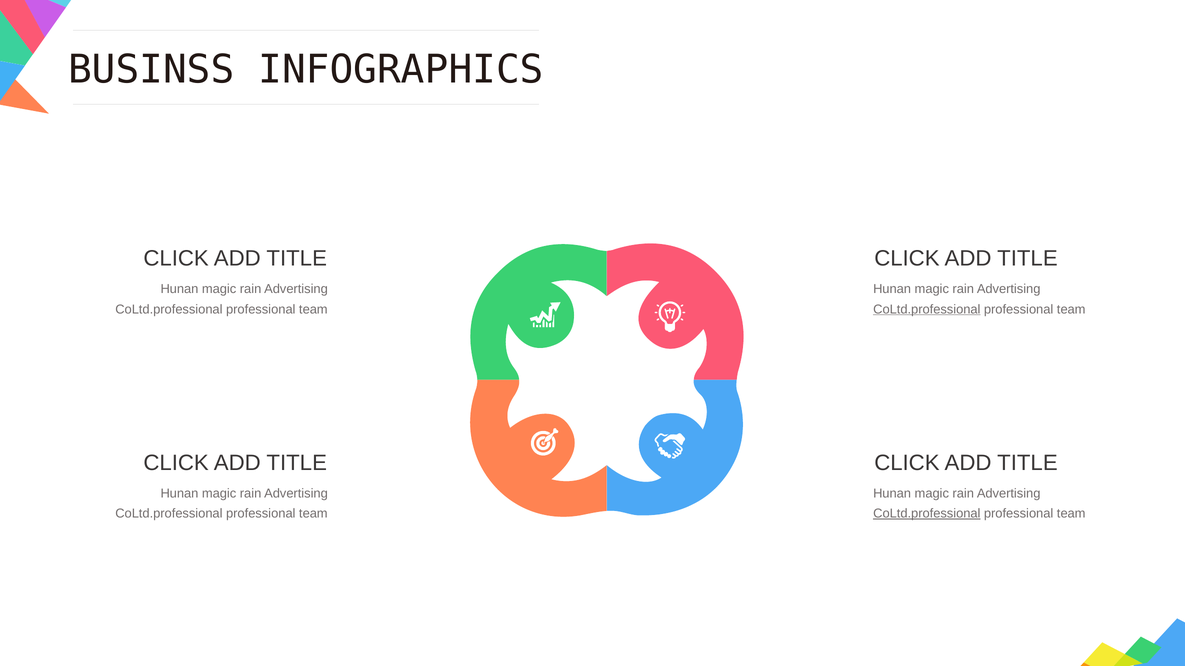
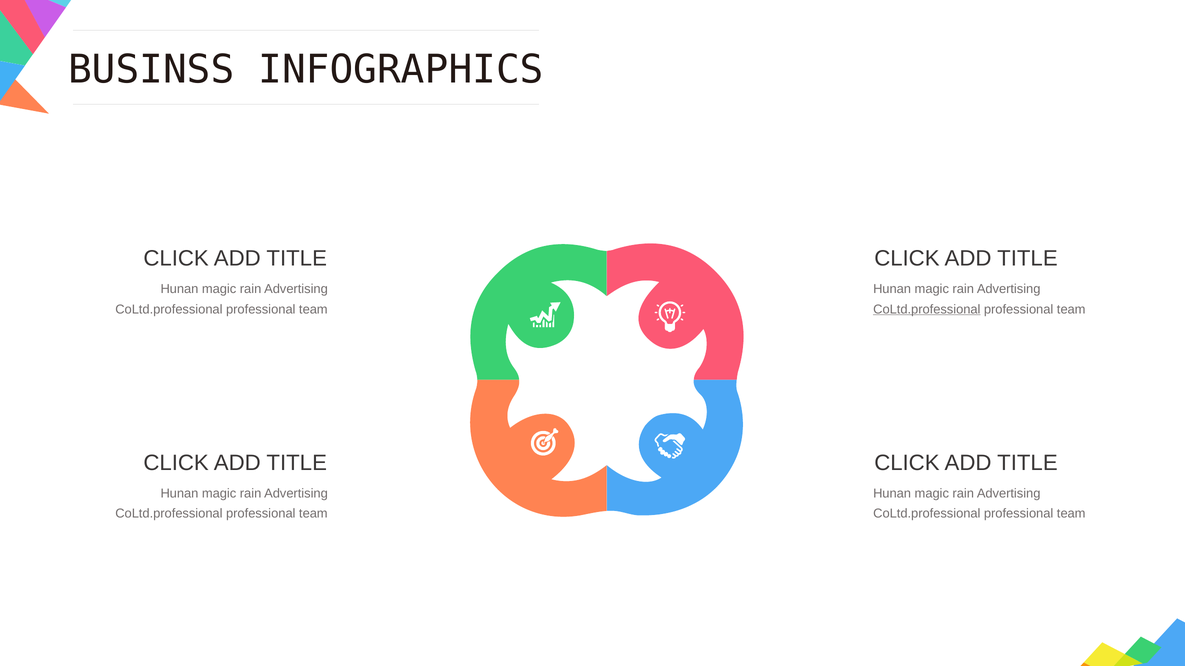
CoLtd.professional underline: present -> none (927, 514)
